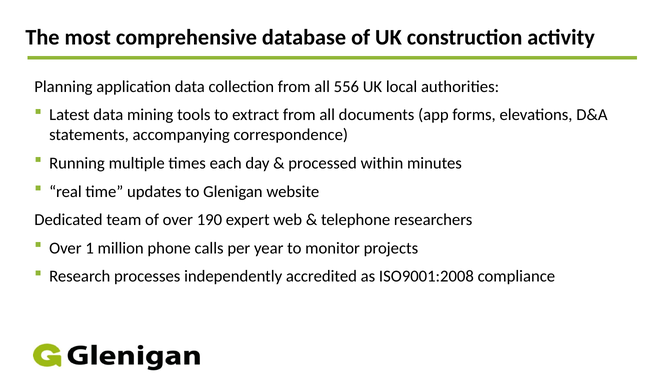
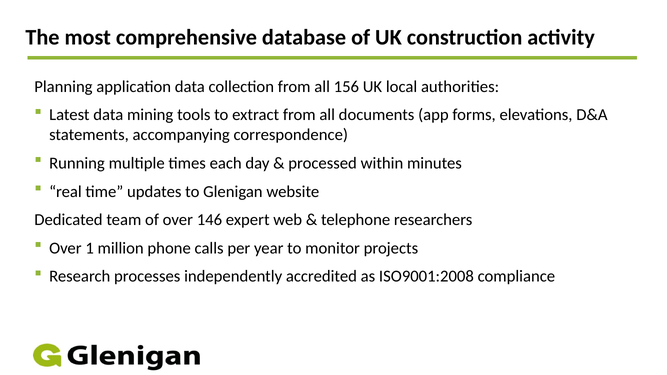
556: 556 -> 156 (346, 87)
190: 190 -> 146 (209, 220)
